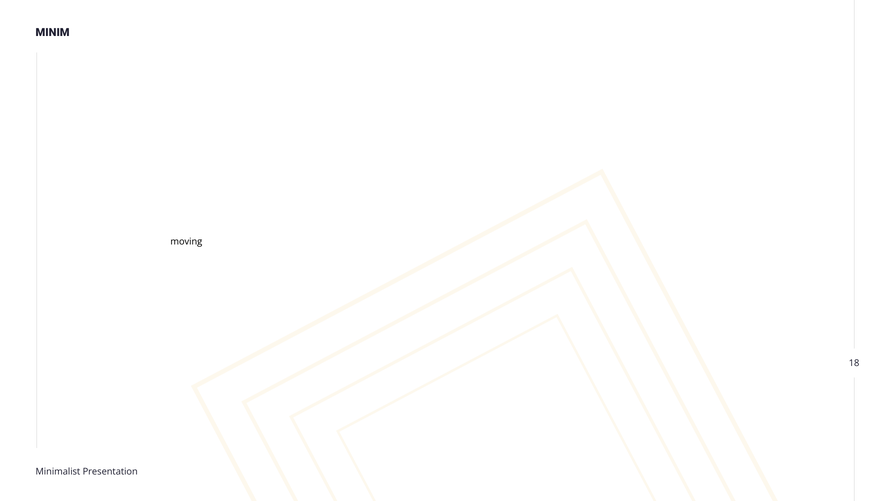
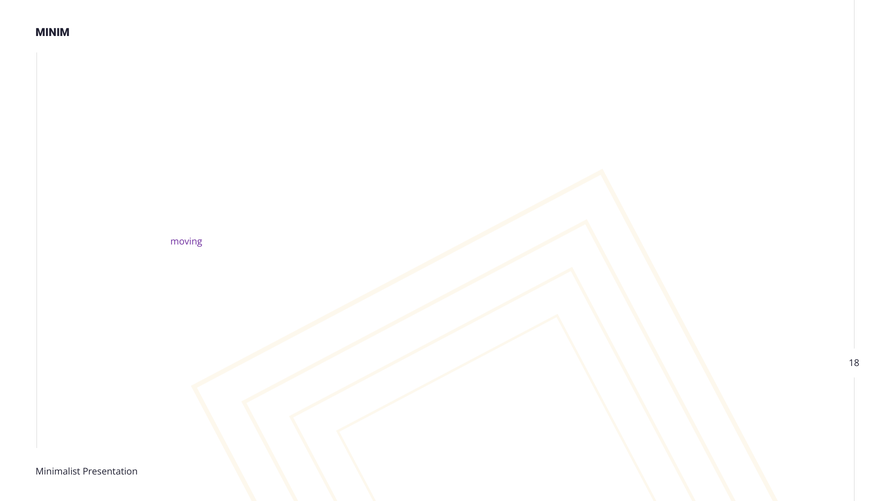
moving colour: black -> purple (186, 242)
